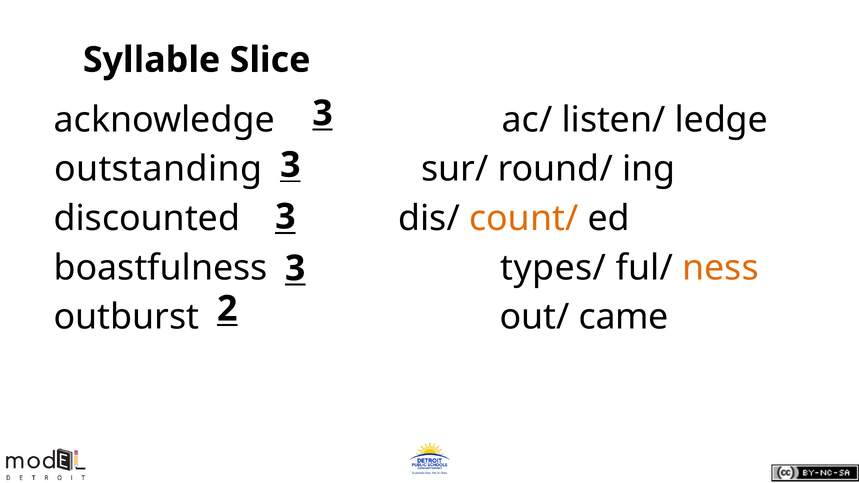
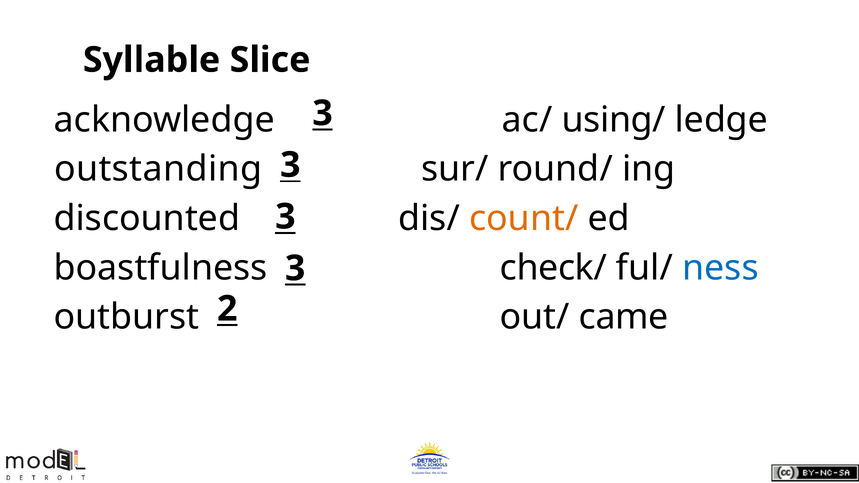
listen/: listen/ -> using/ (614, 120)
types/: types/ -> check/ (553, 268)
ness colour: orange -> blue (720, 268)
